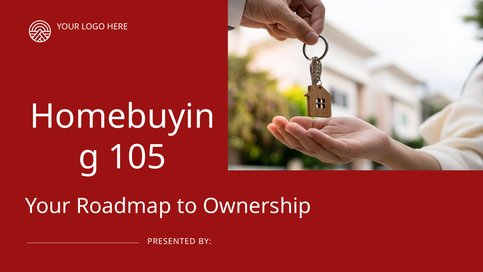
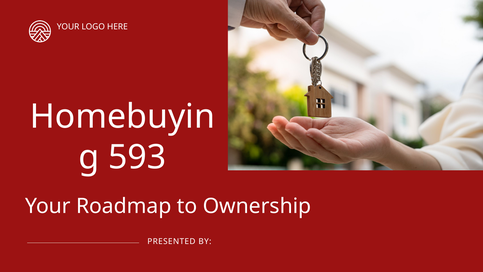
105: 105 -> 593 (137, 157)
